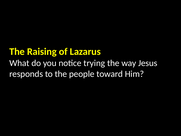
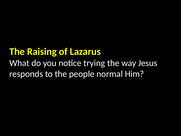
toward: toward -> normal (110, 74)
